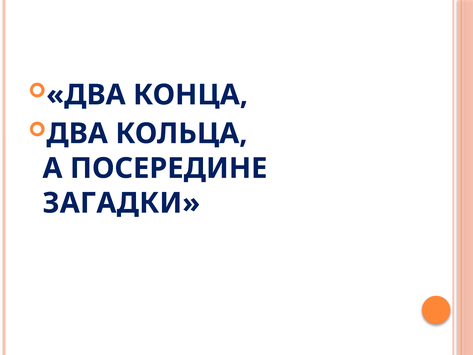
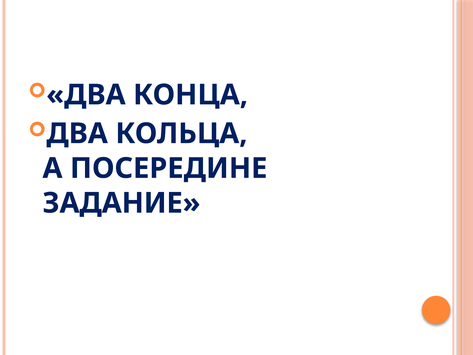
ЗАГАДКИ: ЗАГАДКИ -> ЗАДАНИЕ (121, 203)
